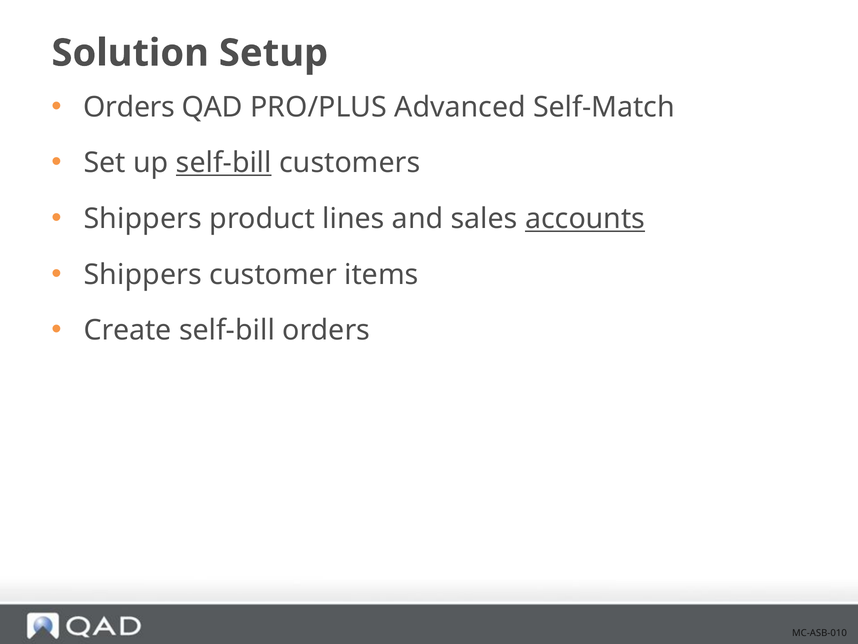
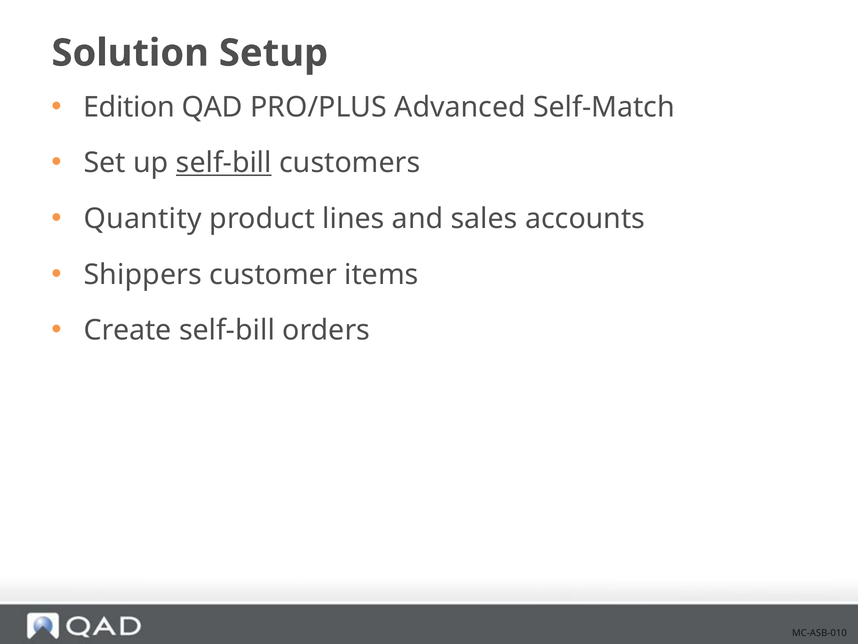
Orders: Orders -> Edition (129, 107)
Shippers: Shippers -> Quantity (143, 219)
accounts underline: present -> none (585, 219)
